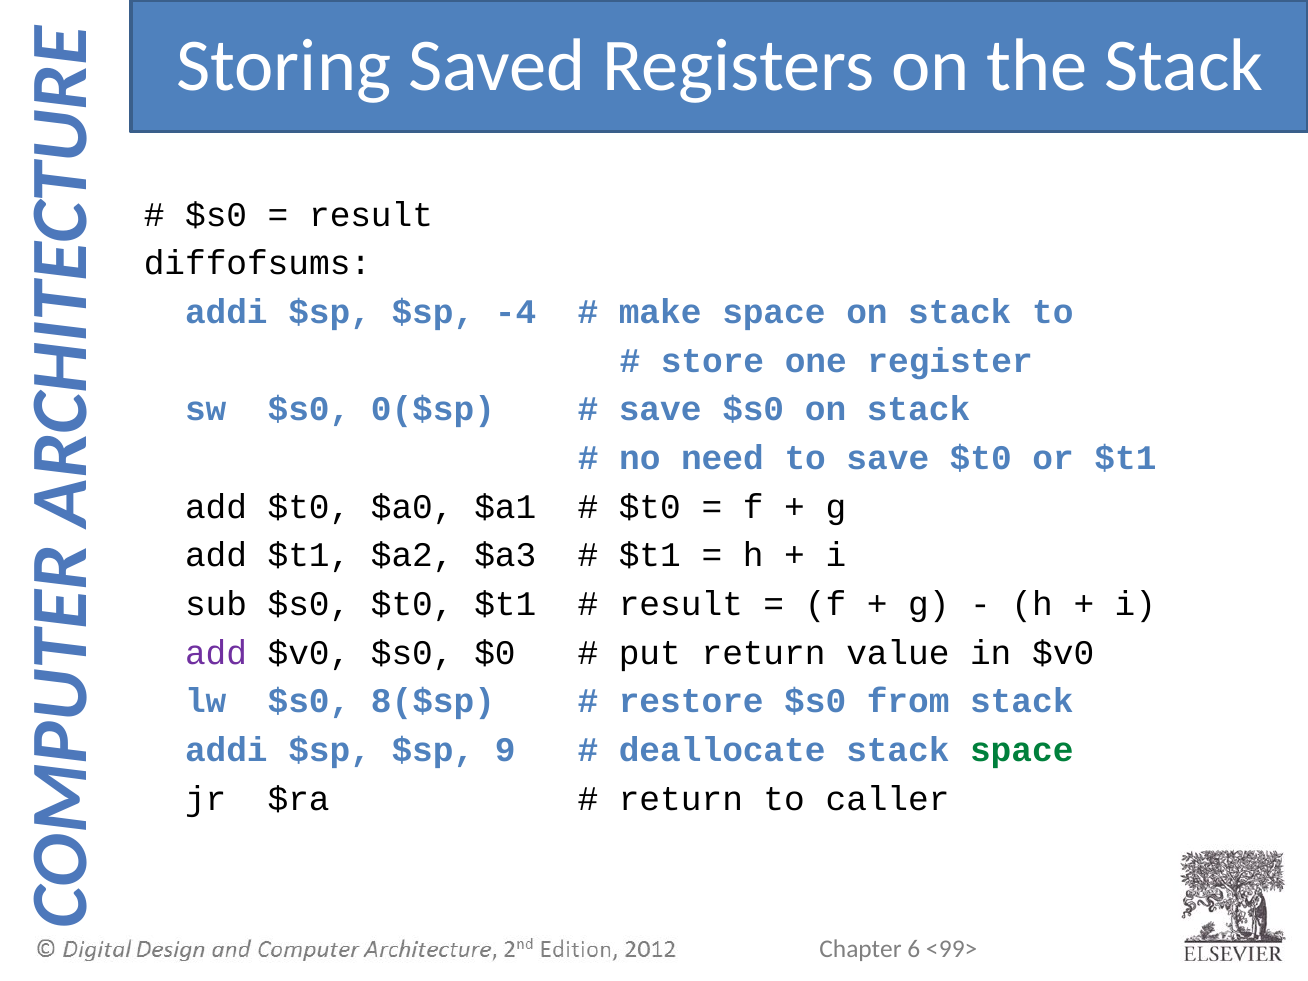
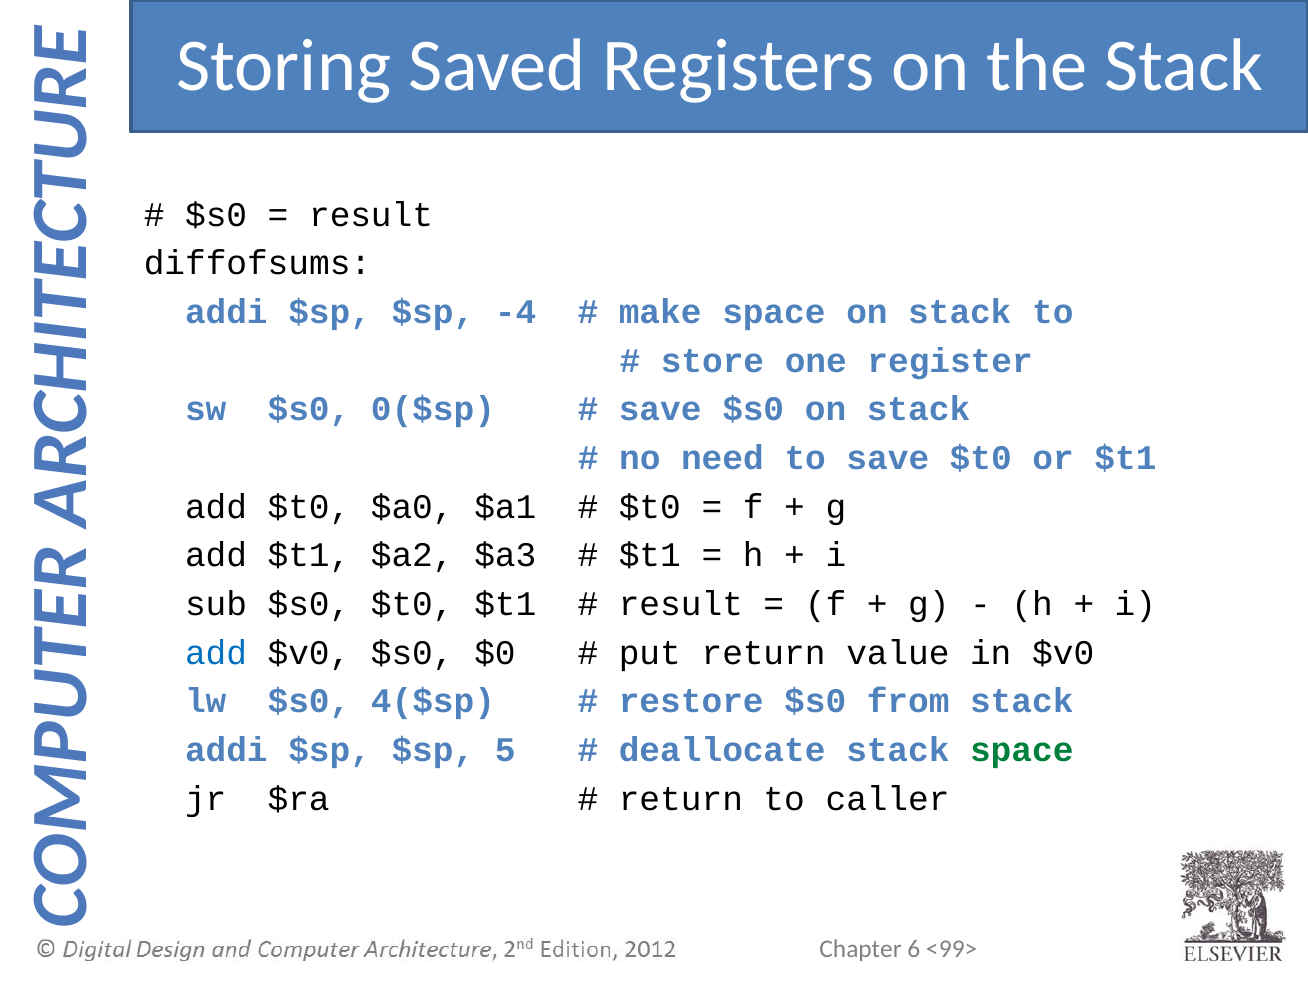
add colour: purple -> blue (216, 653)
8($sp: 8($sp -> 4($sp (433, 702)
9: 9 -> 5 (505, 750)
